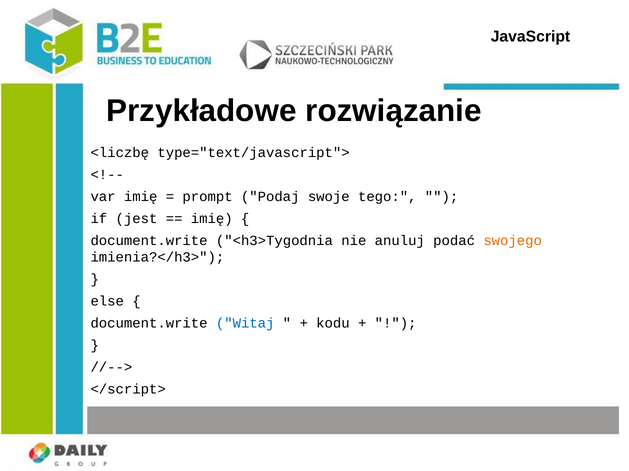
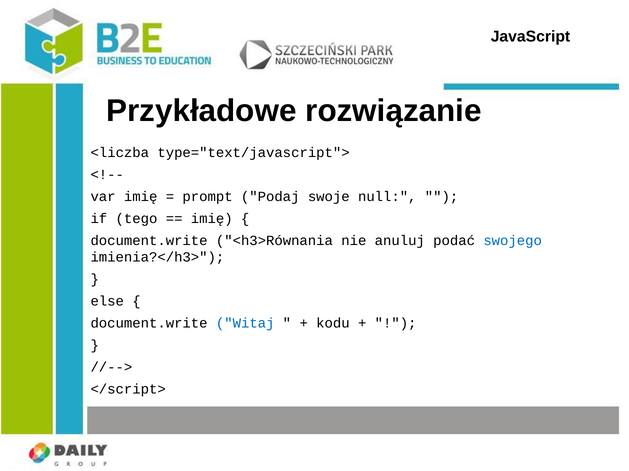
<liczbę: <liczbę -> <liczba (120, 153)
tego: tego -> null (387, 197)
jest: jest -> tego (137, 219)
<h3>Tygodnia: <h3>Tygodnia -> <h3>Równania (274, 241)
swojego colour: orange -> blue (513, 241)
